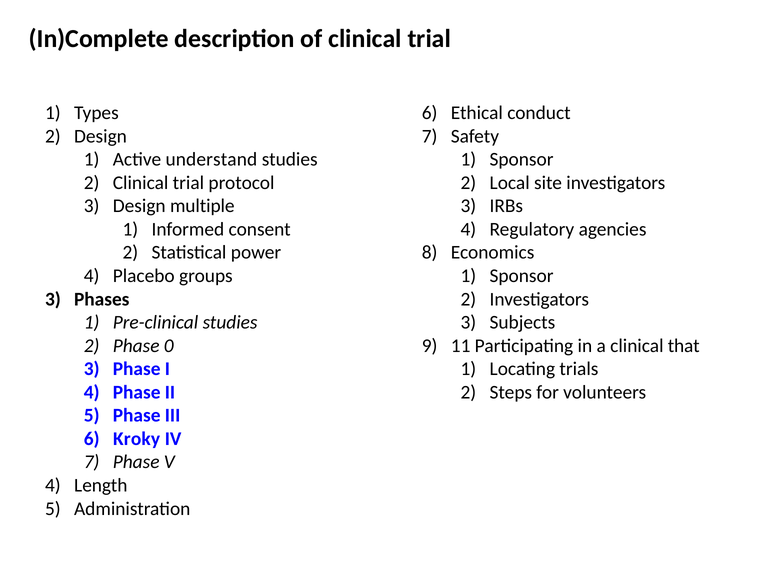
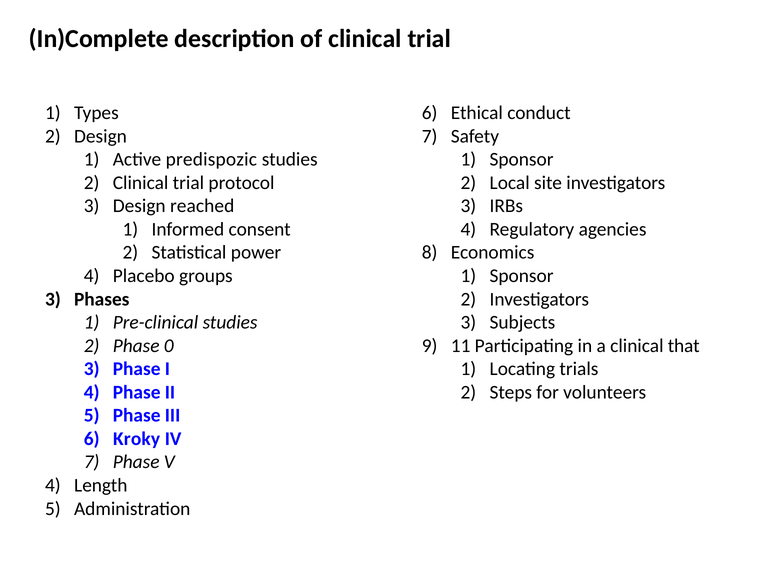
understand: understand -> predispozic (211, 159)
multiple: multiple -> reached (202, 206)
